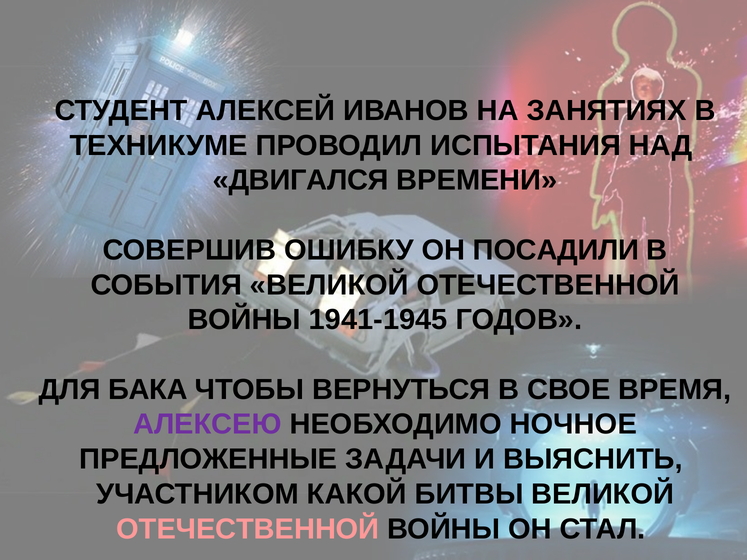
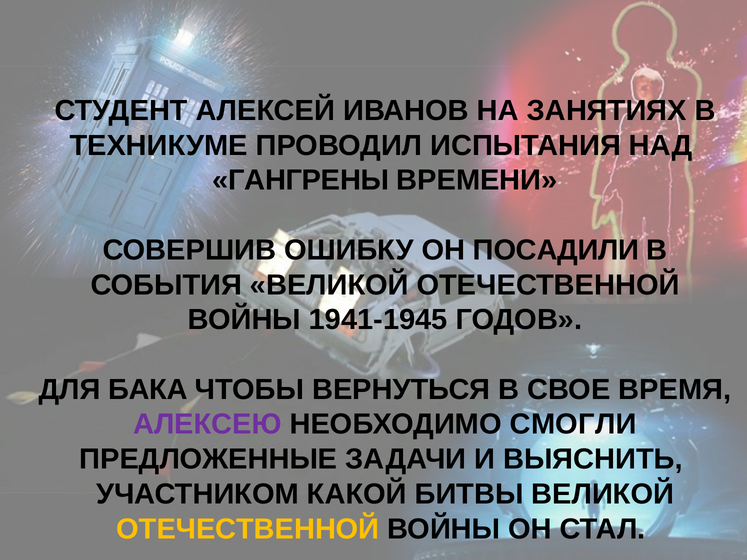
ДВИГАЛСЯ: ДВИГАЛСЯ -> ГАНГРЕНЫ (301, 180)
НОЧНОЕ: НОЧНОЕ -> СМОГЛИ (573, 425)
ОТЕЧЕСТВЕННОЙ colour: pink -> yellow (248, 529)
